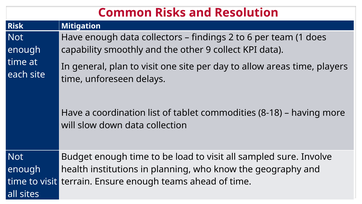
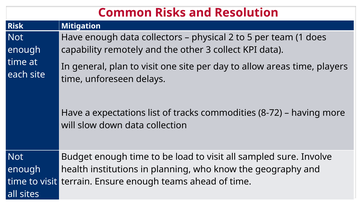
findings: findings -> physical (209, 37)
6: 6 -> 5 (250, 37)
smoothly: smoothly -> remotely (124, 50)
9: 9 -> 3 (208, 50)
coordination: coordination -> expectations (119, 113)
tablet: tablet -> tracks (186, 113)
8-18: 8-18 -> 8-72 (270, 113)
